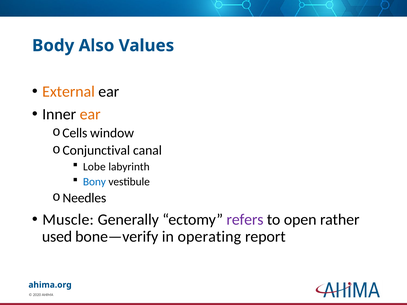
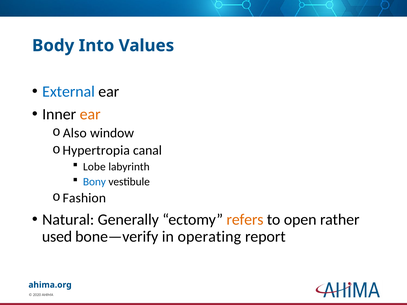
Also: Also -> Into (96, 46)
External colour: orange -> blue (69, 92)
Cells: Cells -> Also (75, 133)
Conjunctival: Conjunctival -> Hypertropia (96, 151)
Needles: Needles -> Fashion (84, 198)
Muscle: Muscle -> Natural (68, 220)
refers colour: purple -> orange (245, 220)
